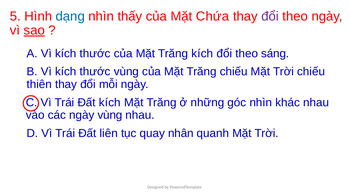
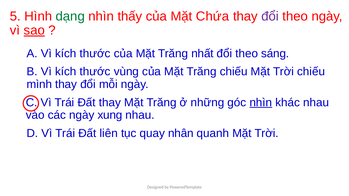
dạng colour: blue -> green (70, 16)
Trăng kích: kích -> nhất (202, 54)
thiên: thiên -> mình (39, 84)
Đất kích: kích -> thay (110, 103)
nhìn underline: none -> present (261, 103)
ngày vùng: vùng -> xung (110, 115)
